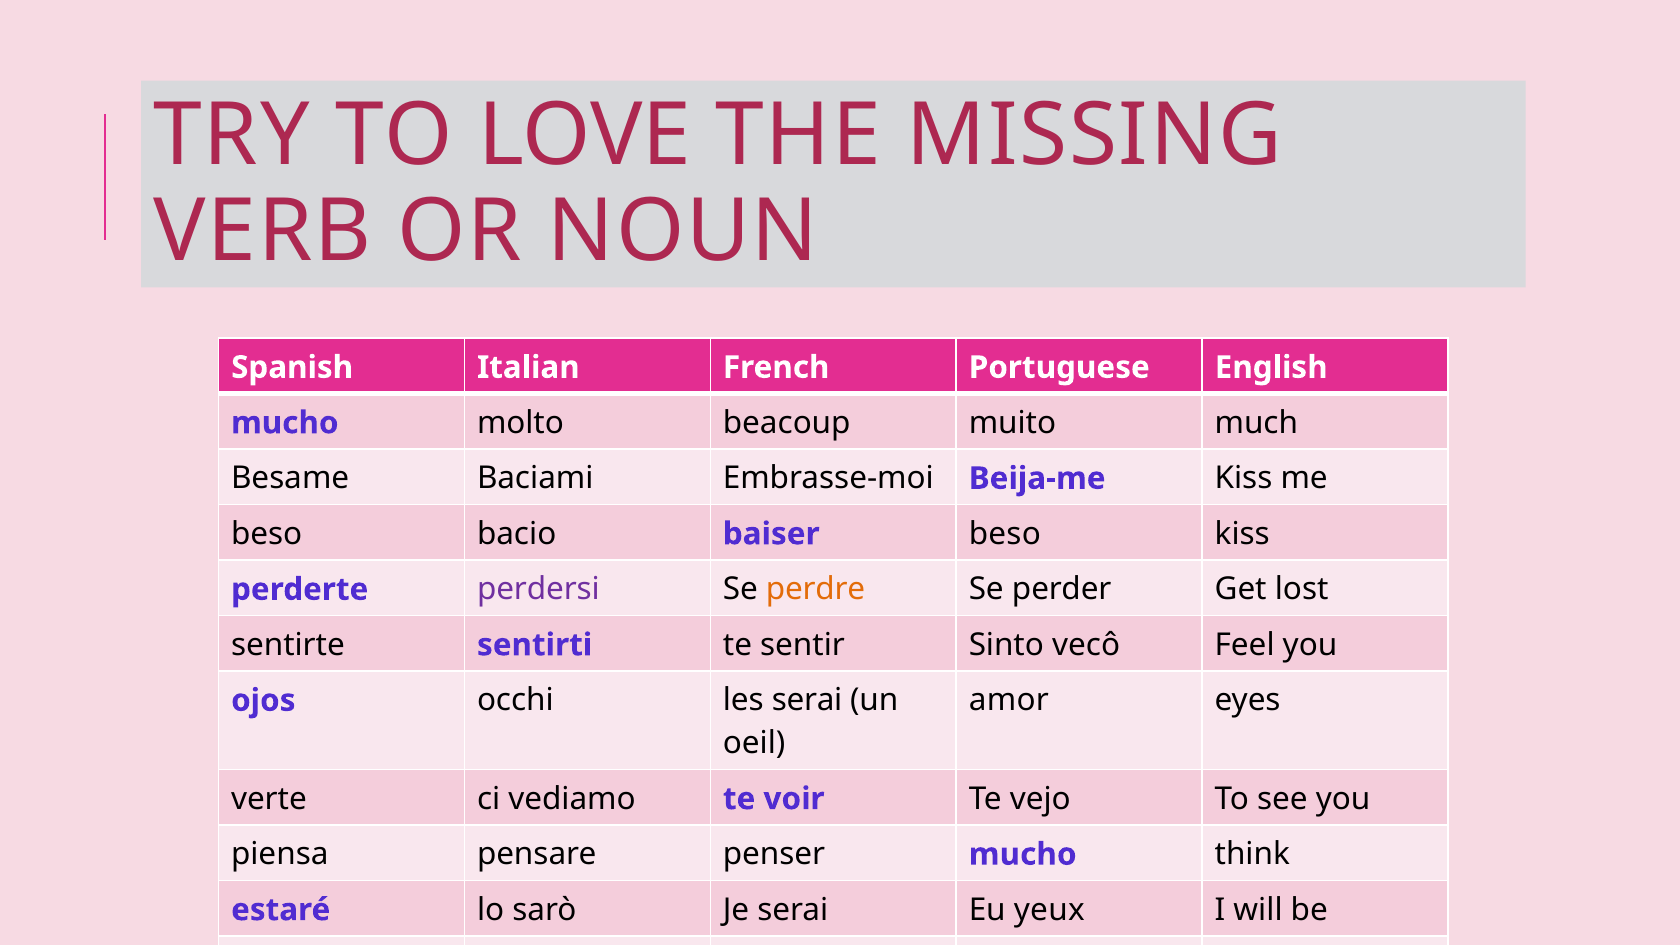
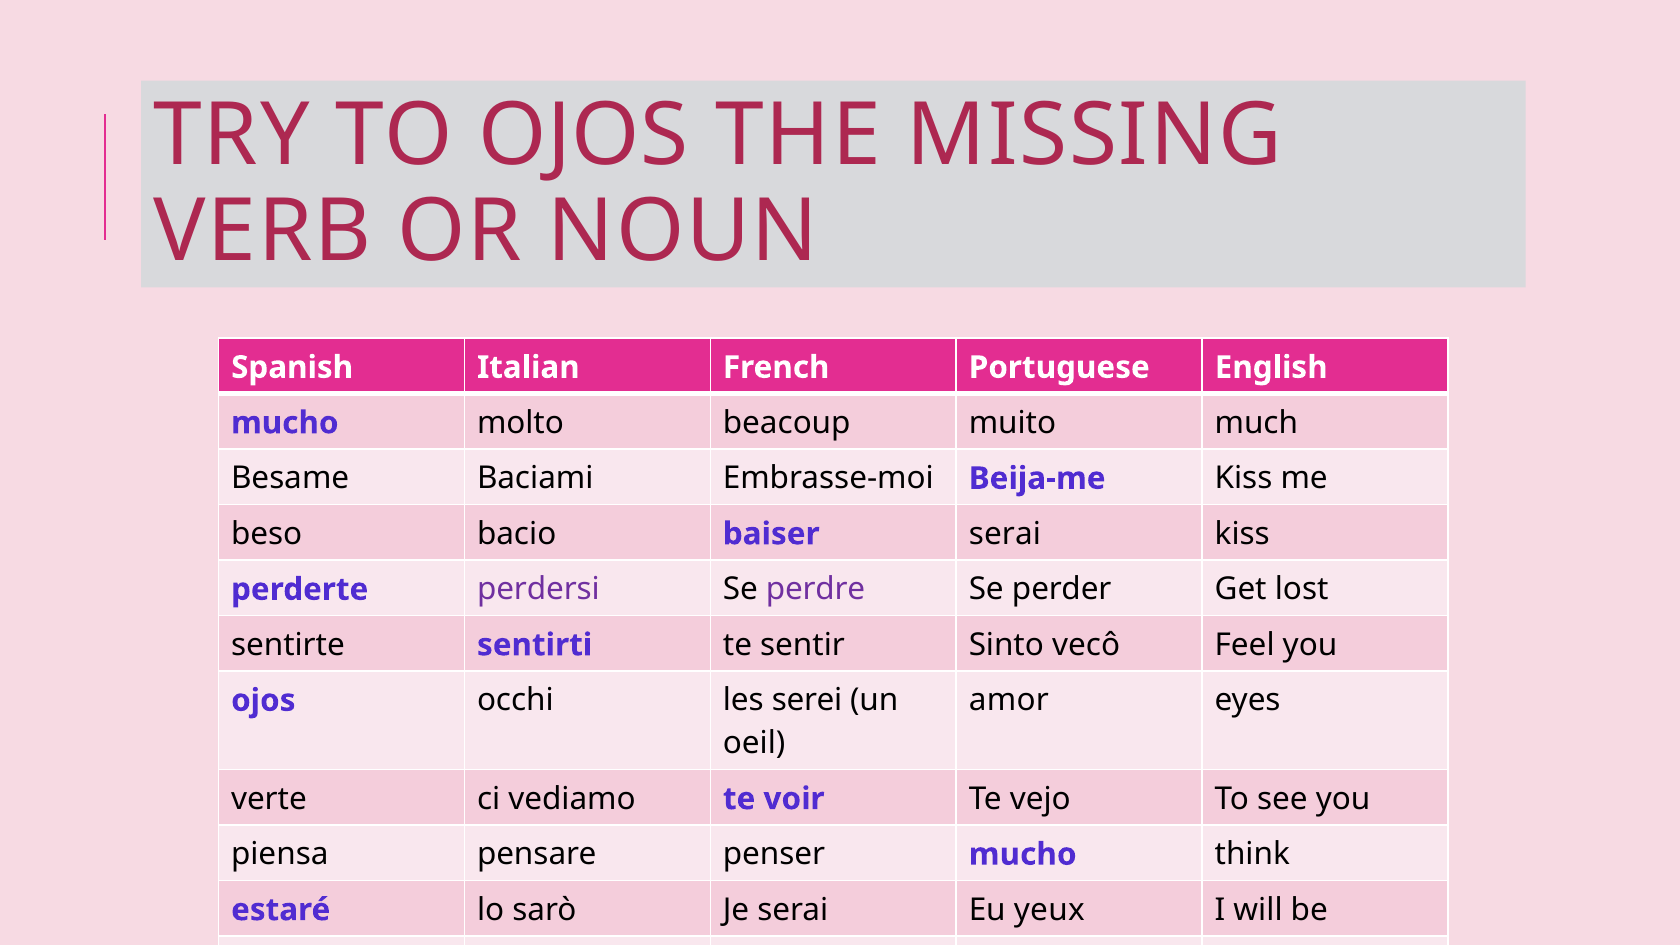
TO LOVE: LOVE -> OJOS (584, 136)
baiser beso: beso -> serai (1005, 534)
perdre colour: orange -> purple (816, 589)
les serai: serai -> serei (807, 700)
